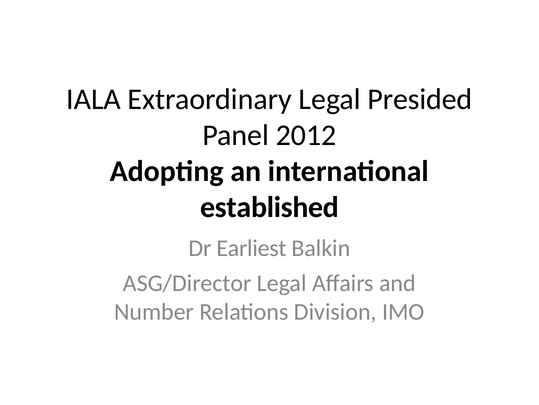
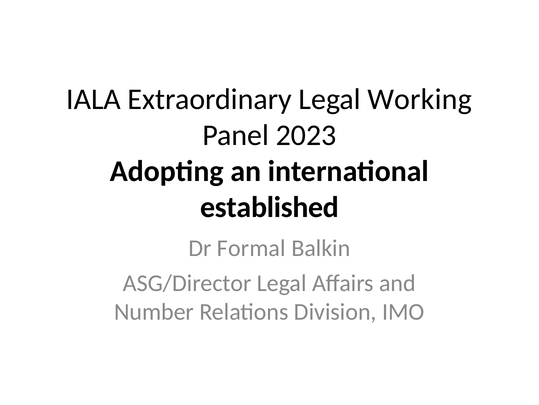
Presided: Presided -> Working (420, 99)
2012: 2012 -> 2023 (306, 135)
Earliest: Earliest -> Formal (251, 248)
